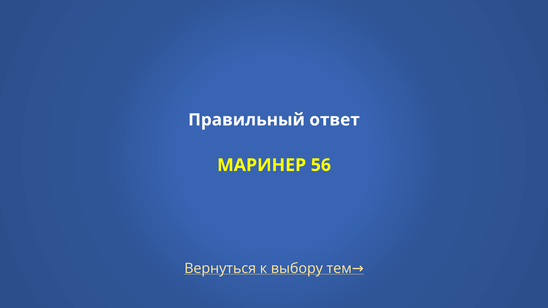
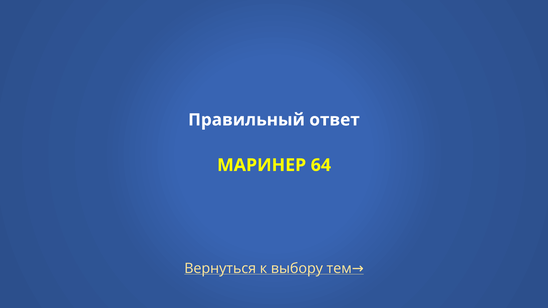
56: 56 -> 64 (321, 165)
